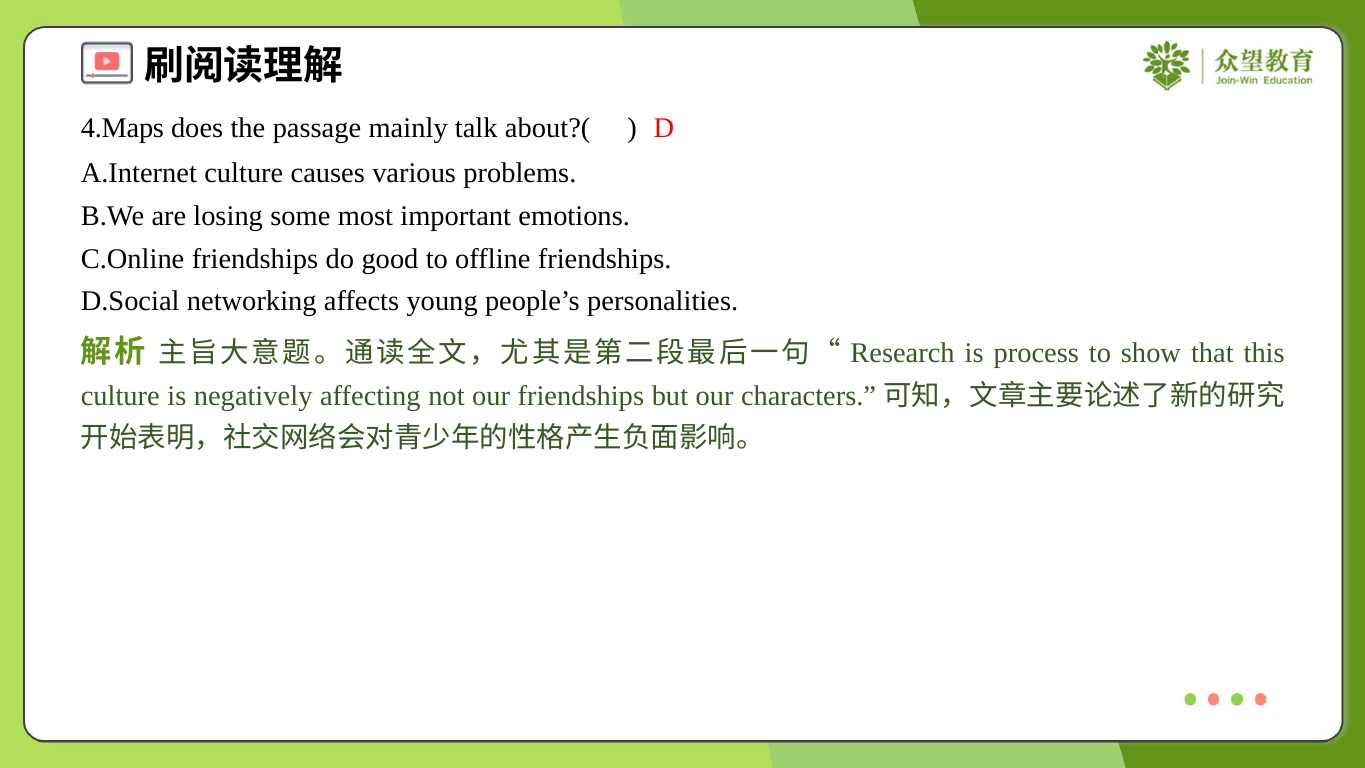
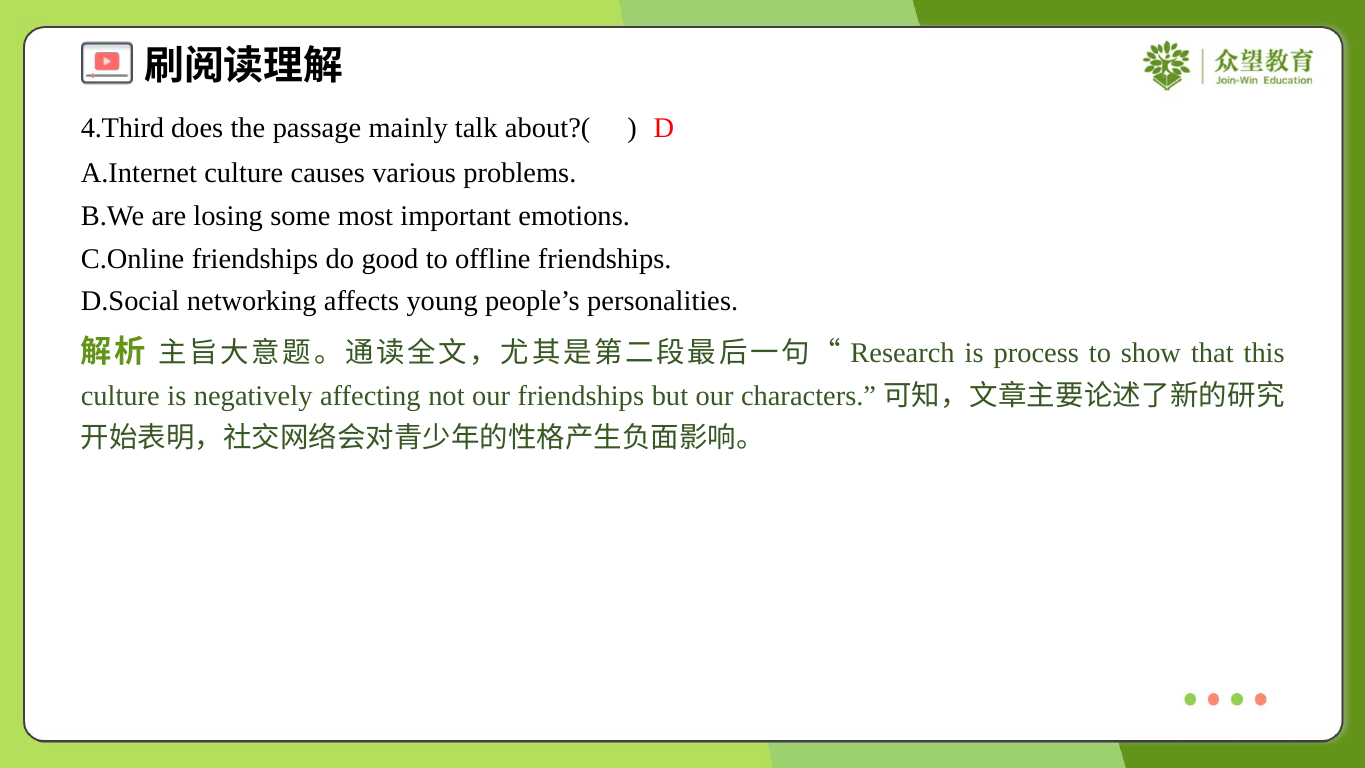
4.Maps: 4.Maps -> 4.Third (122, 128)
